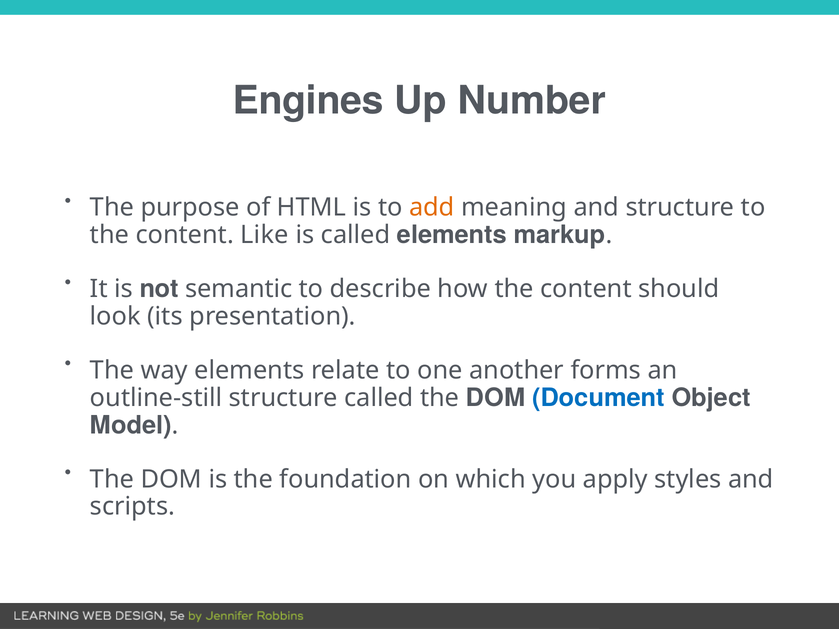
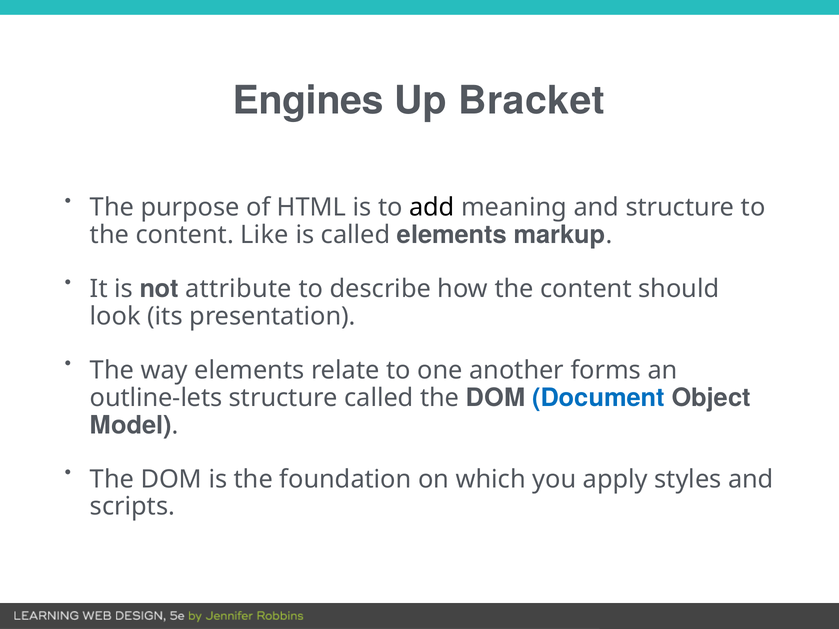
Number: Number -> Bracket (532, 101)
add colour: orange -> black (432, 208)
semantic: semantic -> attribute (239, 289)
outline-still: outline-still -> outline-lets (156, 398)
